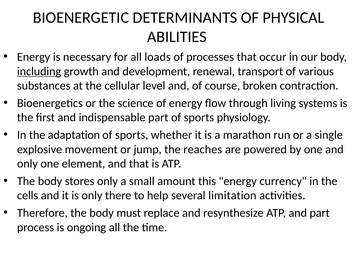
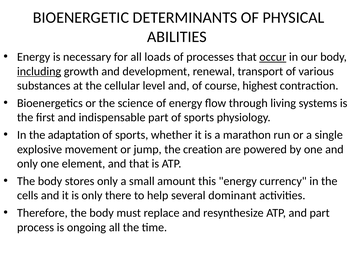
occur underline: none -> present (273, 57)
broken: broken -> highest (260, 86)
reaches: reaches -> creation (203, 149)
limitation: limitation -> dominant (232, 195)
